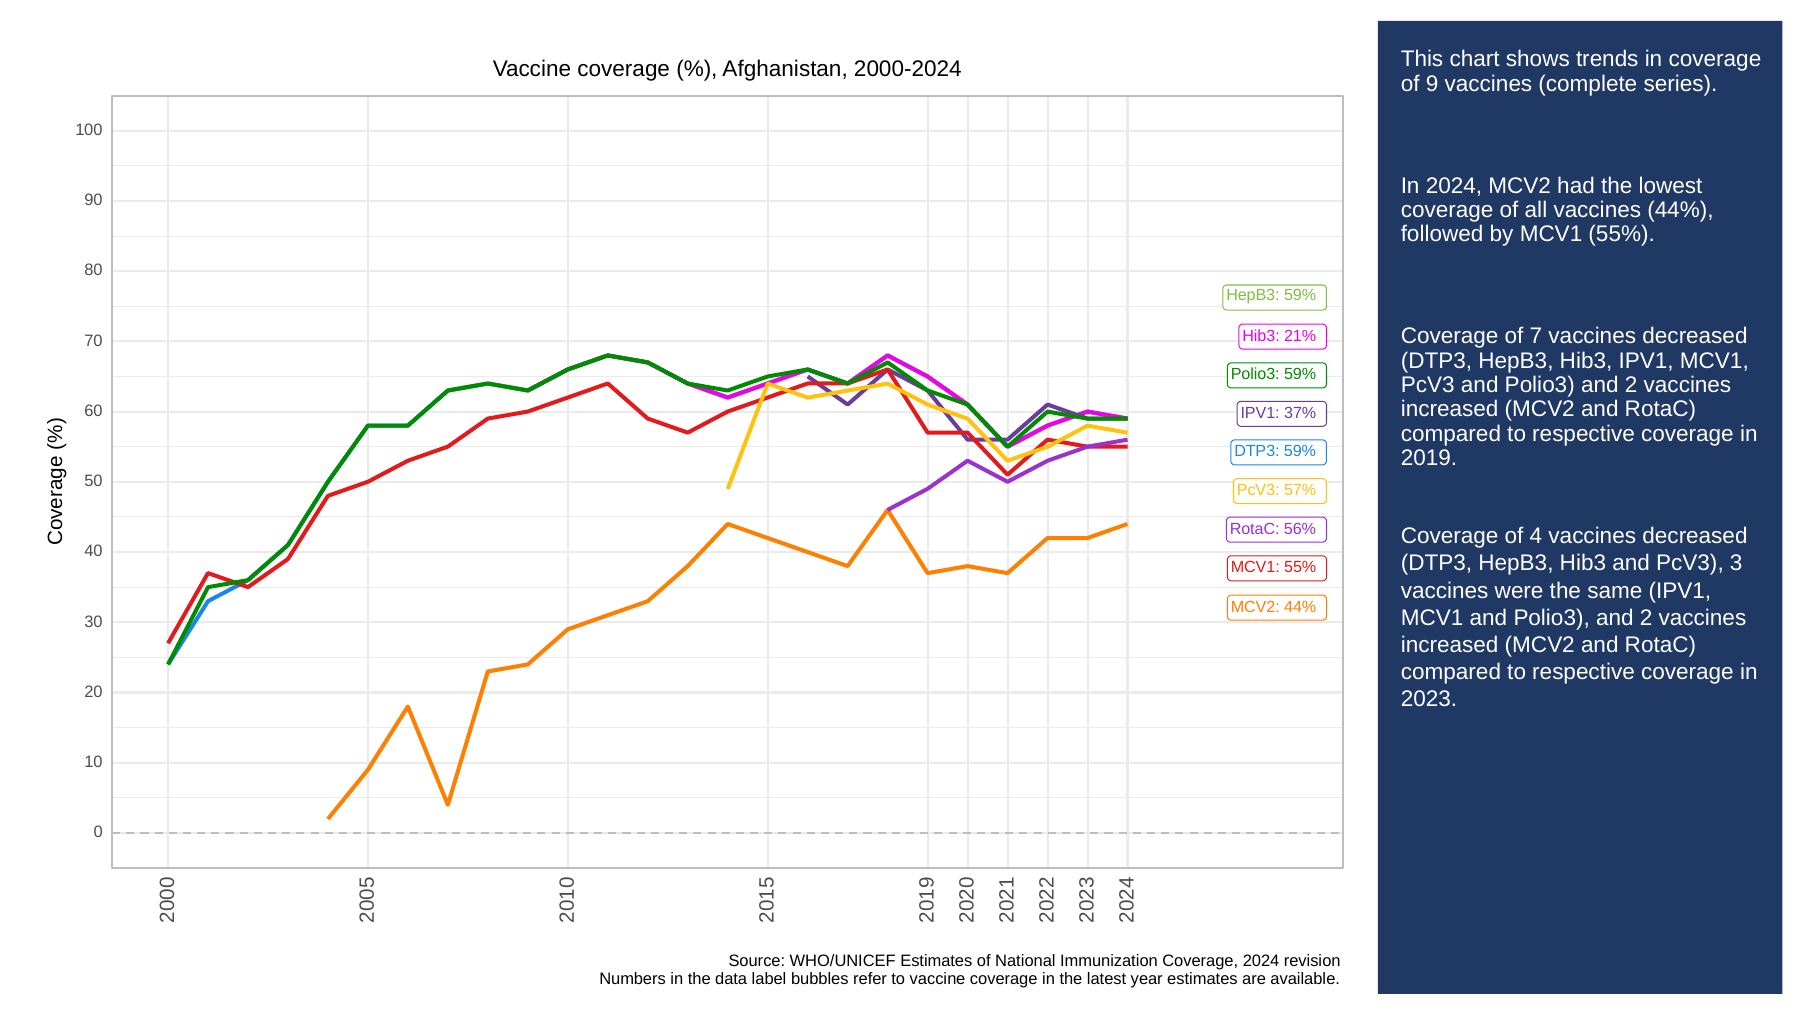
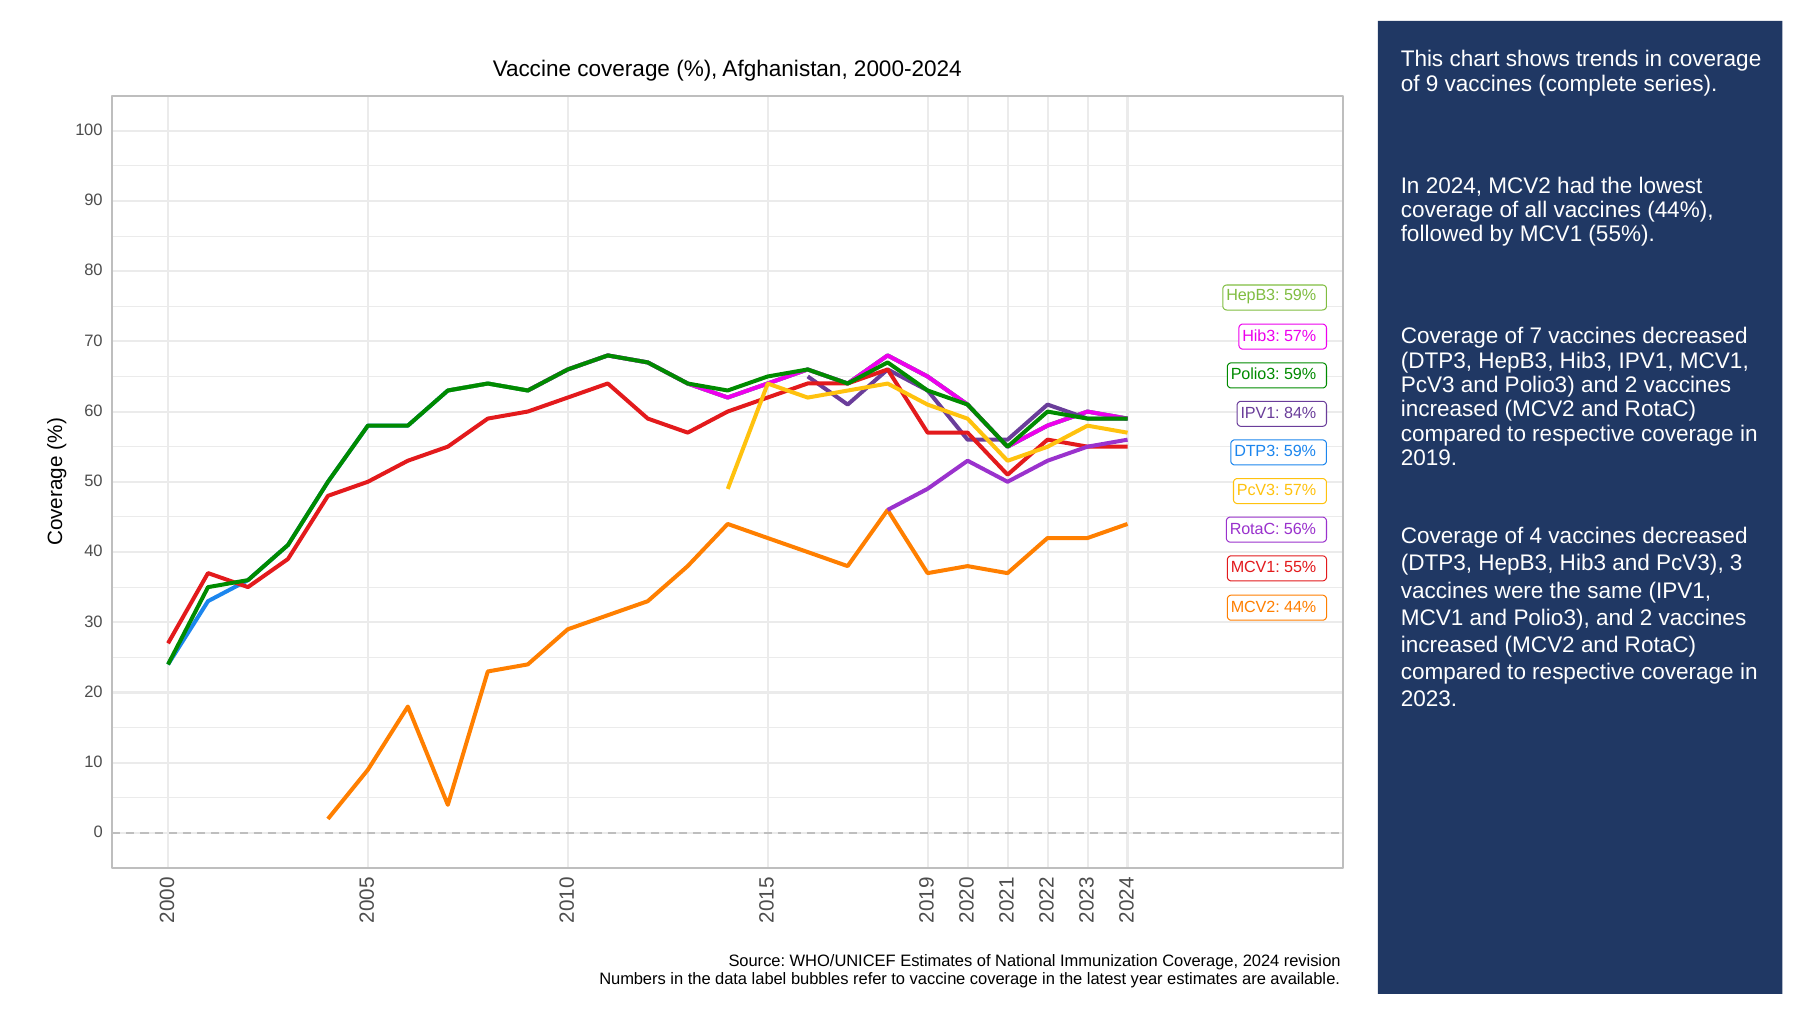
Hib3 21%: 21% -> 57% (1300, 336)
37%: 37% -> 84% (1300, 413)
